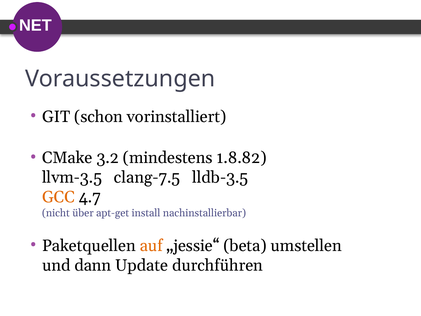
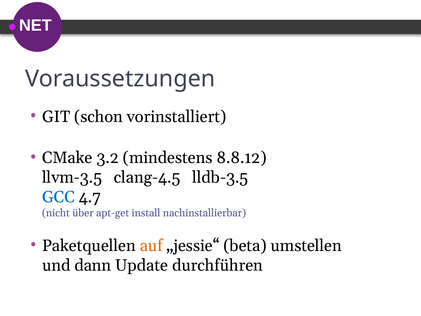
1.8.82: 1.8.82 -> 8.8.12 (241, 158)
clang-7.5: clang-7.5 -> clang-4.5 (147, 177)
GCC colour: orange -> blue (58, 197)
